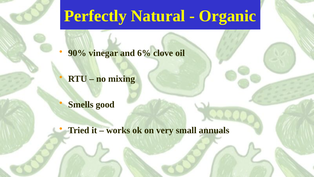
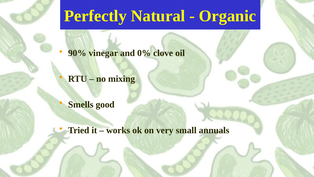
6%: 6% -> 0% (144, 53)
